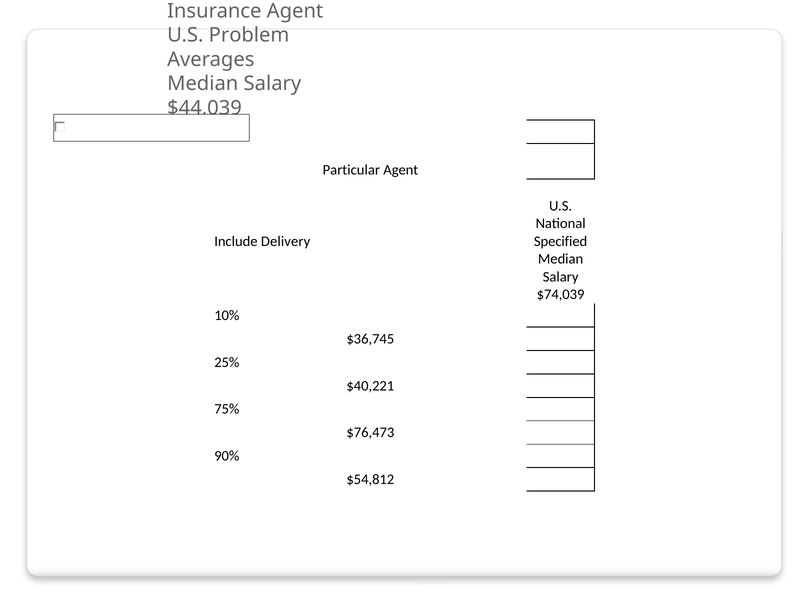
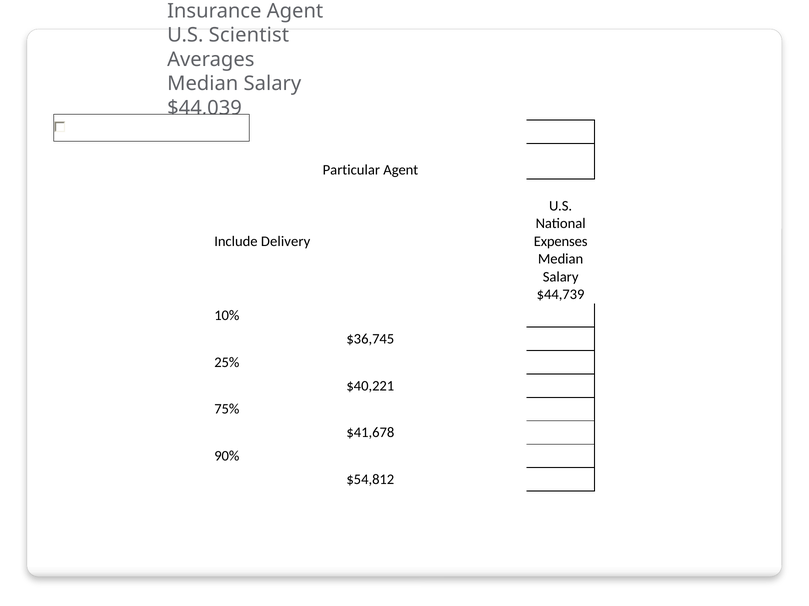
Problem: Problem -> Scientist (249, 35)
Specified: Specified -> Expenses (561, 242)
$74,039: $74,039 -> $44,739 (561, 295)
$76,473: $76,473 -> $41,678 (370, 433)
